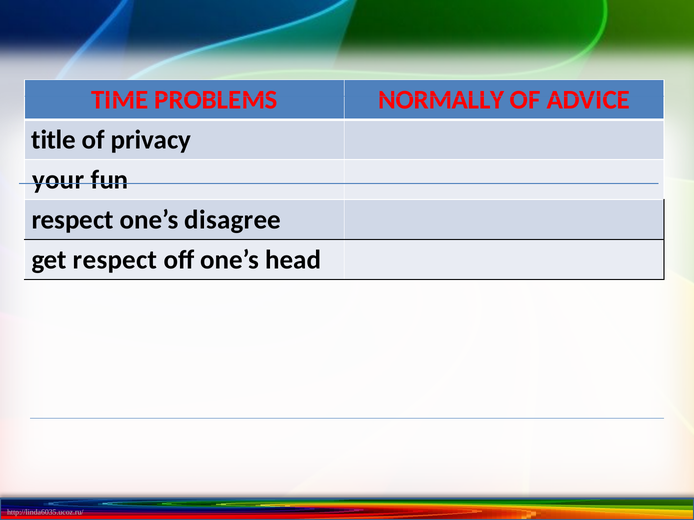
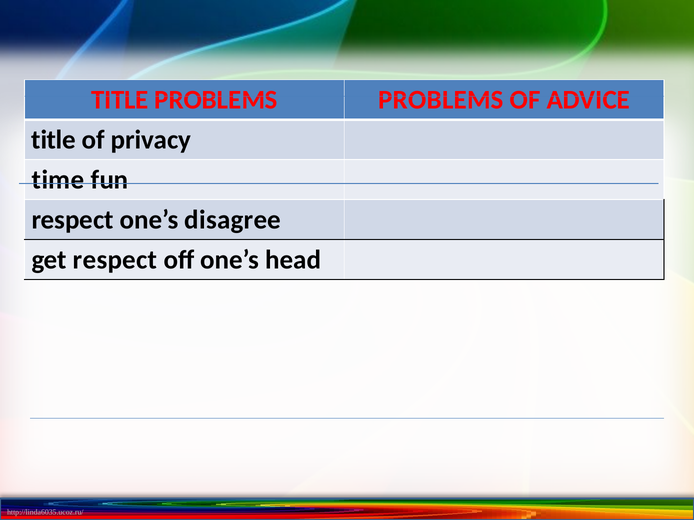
TIME: TIME -> TITLE (120, 100)
PROBLEMS NORMALLY: NORMALLY -> PROBLEMS (441, 100)
your: your -> time (58, 180)
